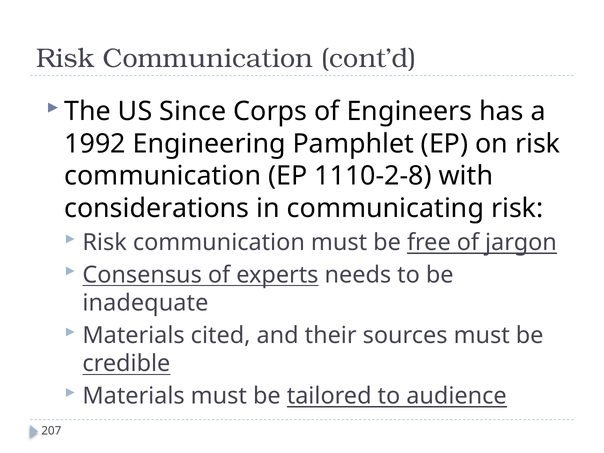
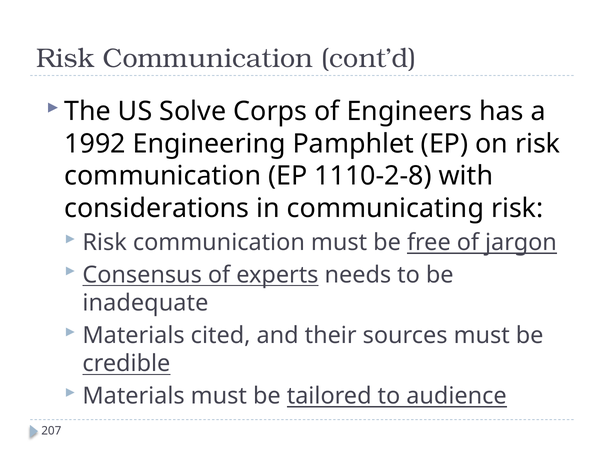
Since: Since -> Solve (193, 112)
